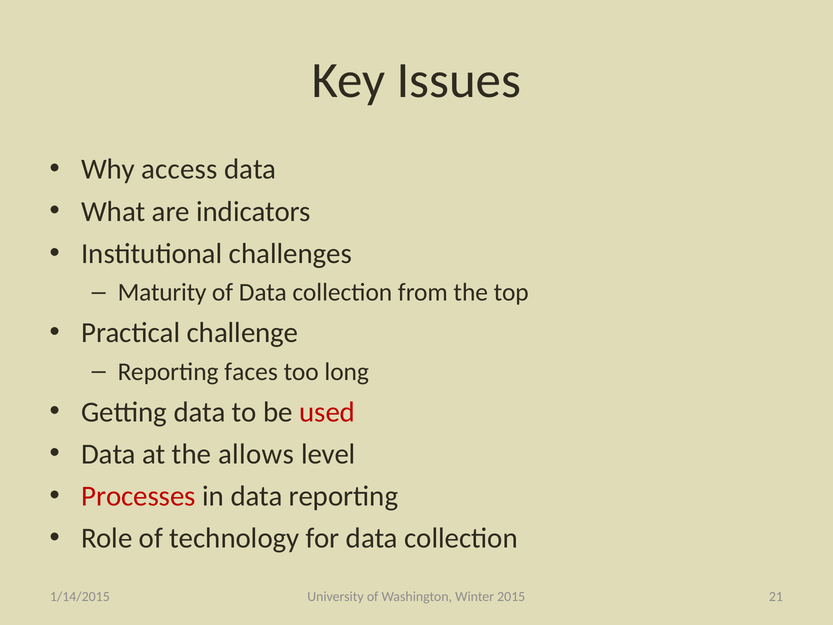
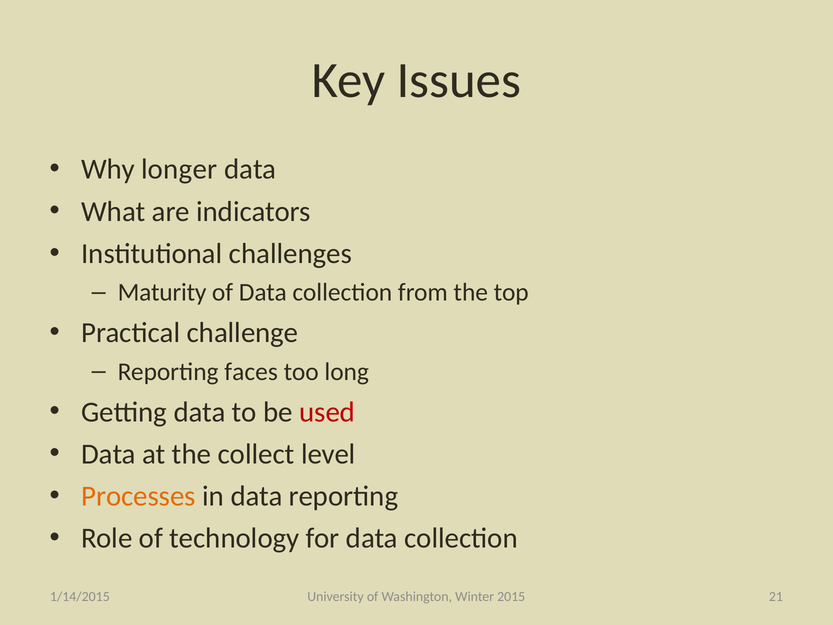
access: access -> longer (179, 169)
allows: allows -> collect (256, 454)
Processes colour: red -> orange (138, 496)
